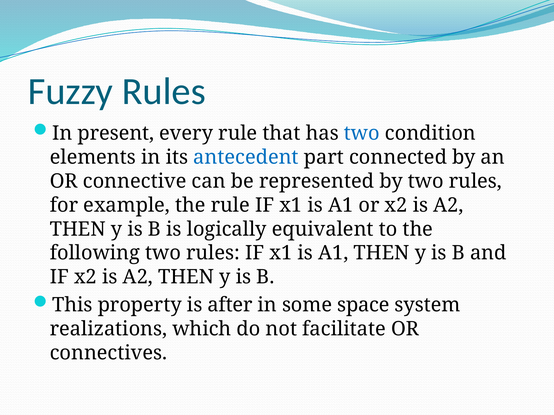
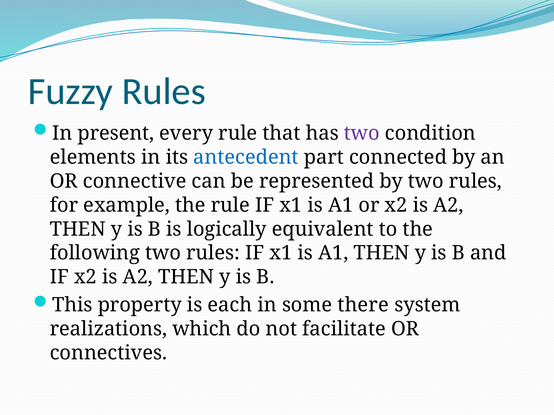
two colour: blue -> purple (362, 133)
after: after -> each (230, 305)
space: space -> there (363, 305)
